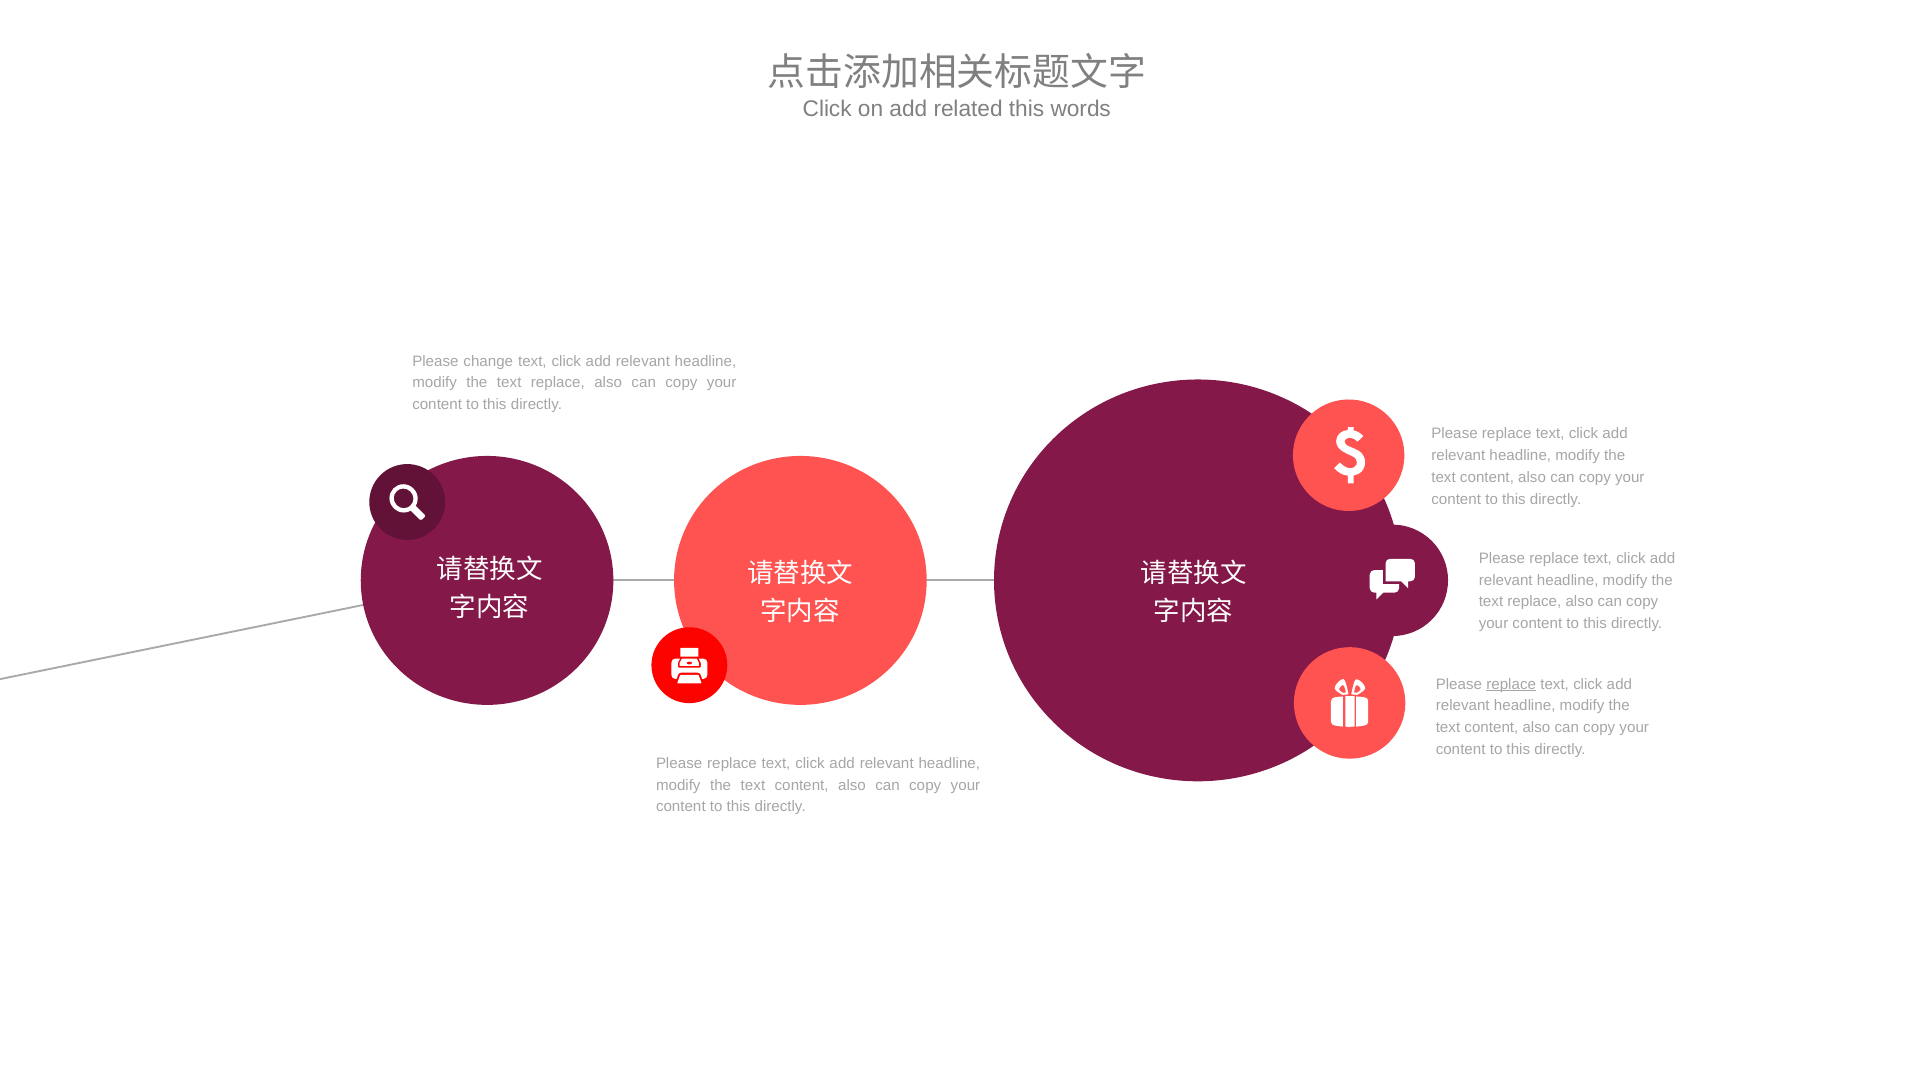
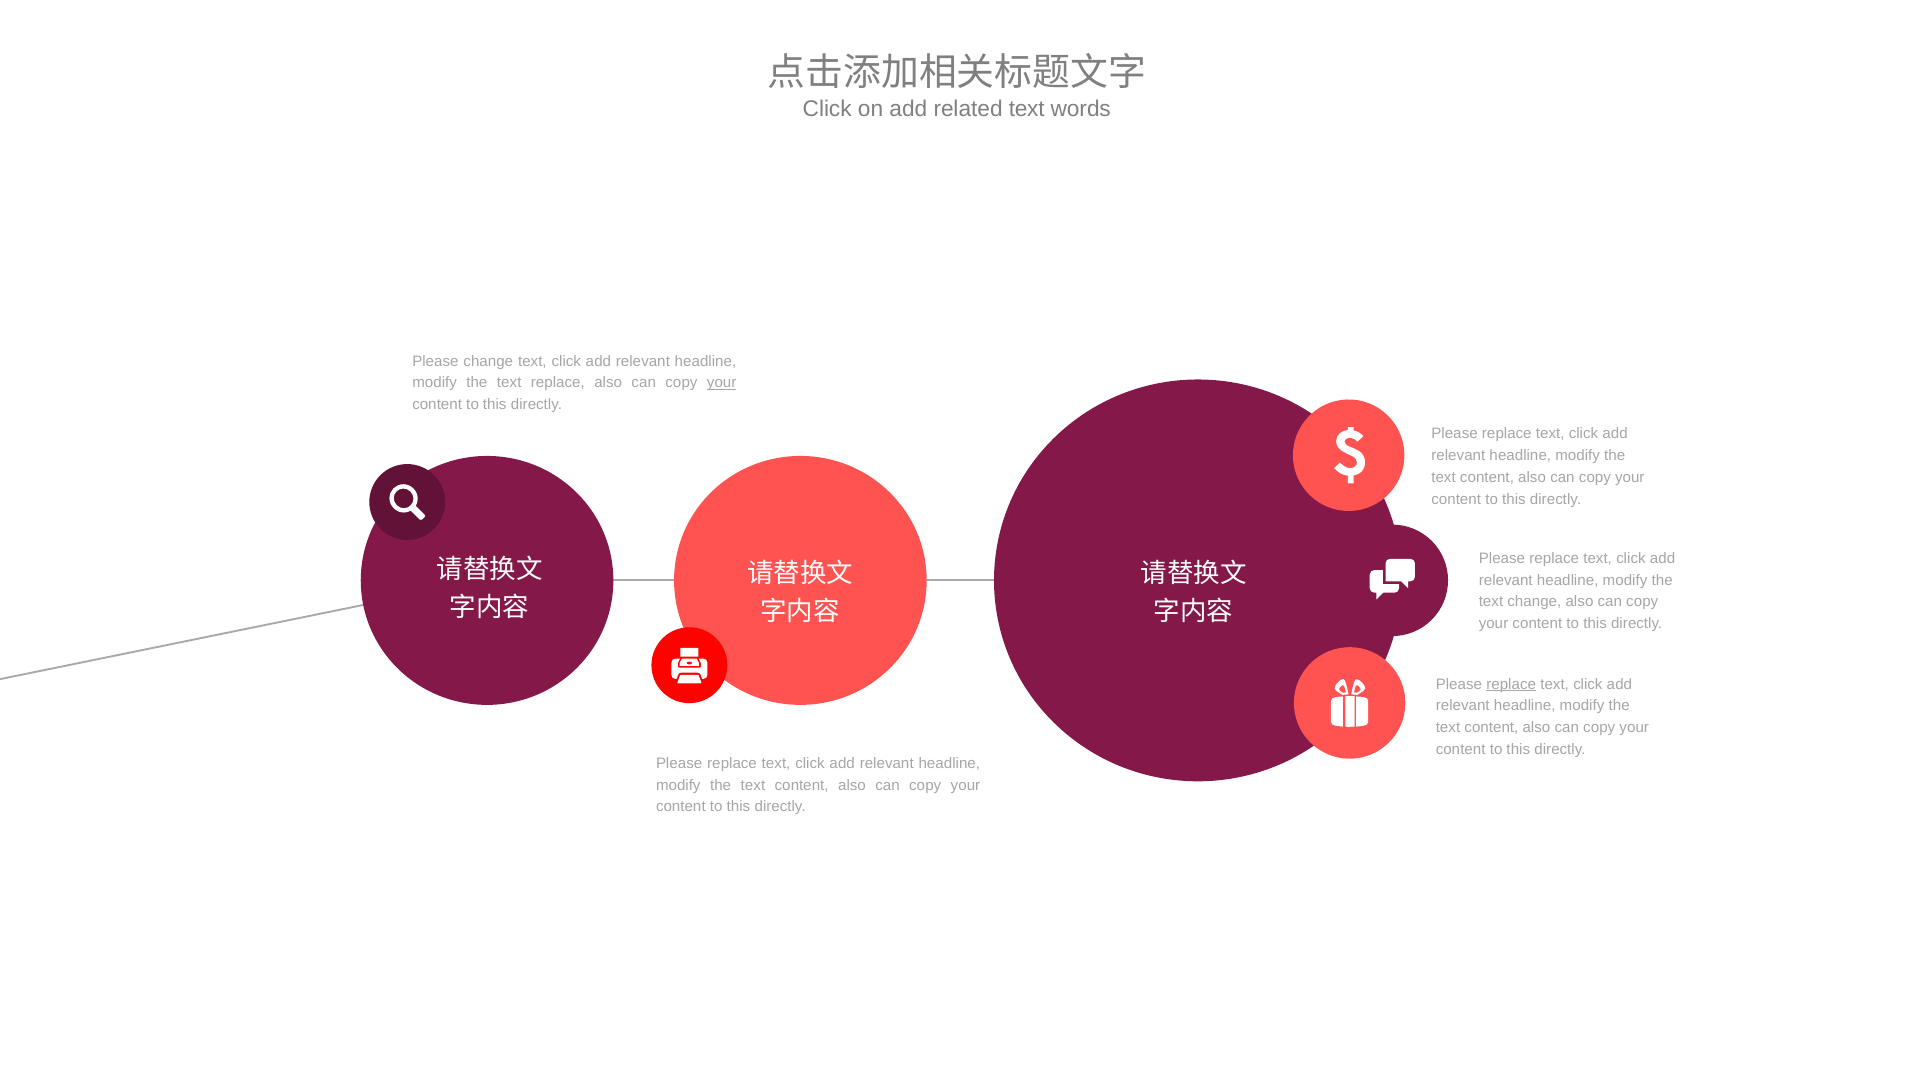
related this: this -> text (1027, 109)
your underline: none -> present (722, 383)
replace: replace -> change (1534, 602)
